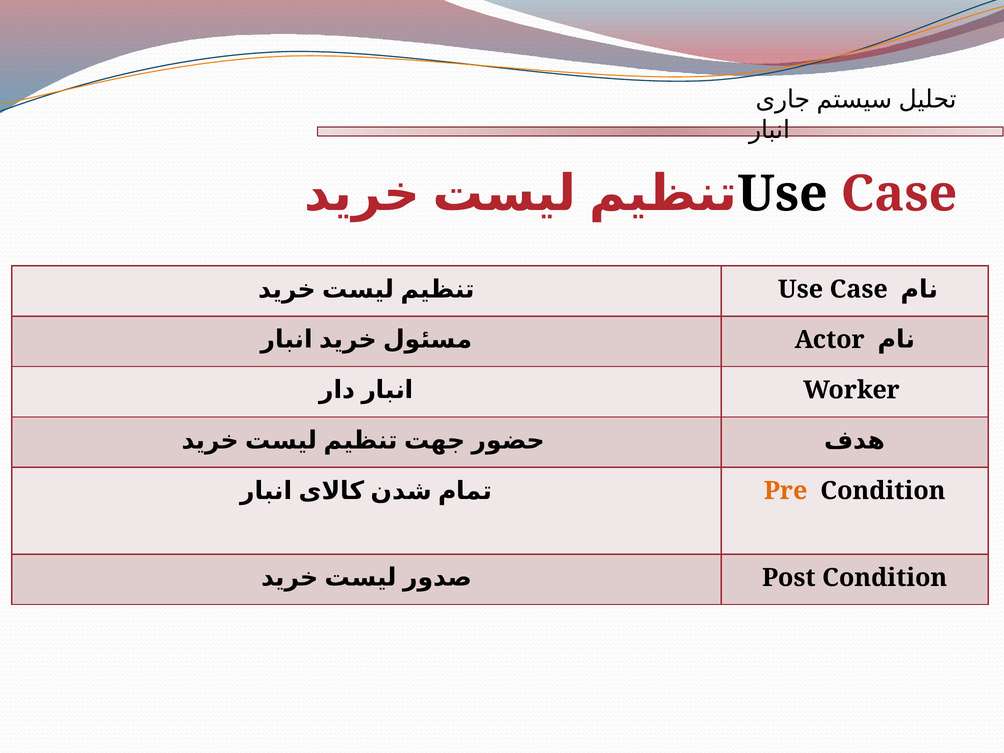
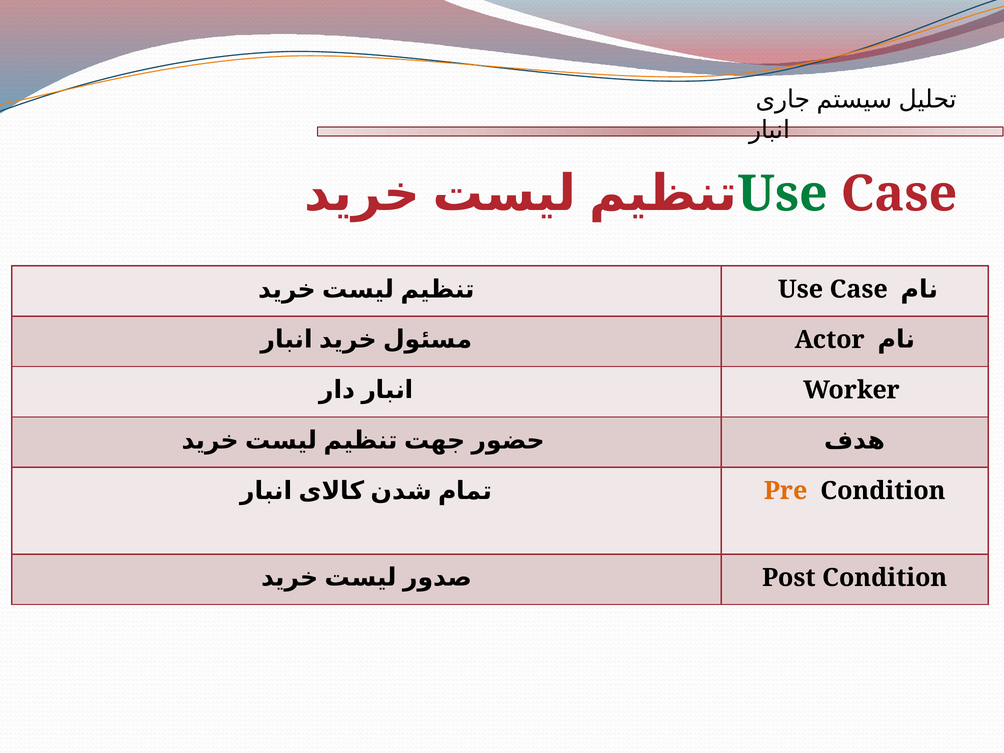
Use colour: black -> green (783, 194)
